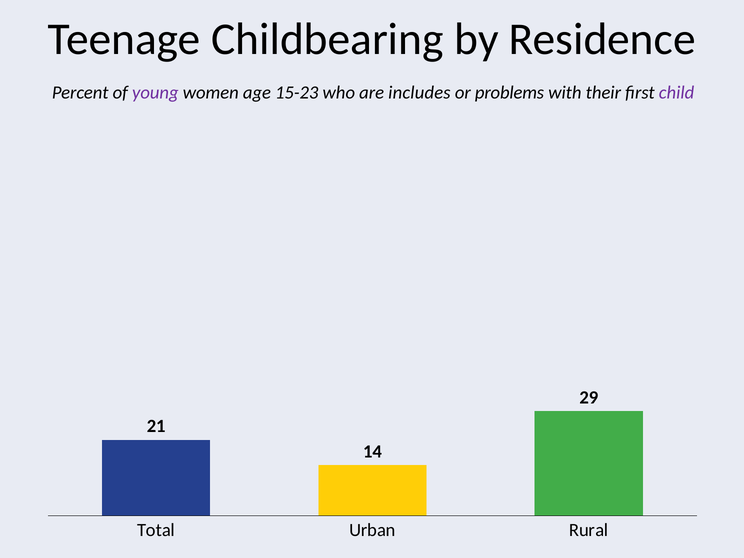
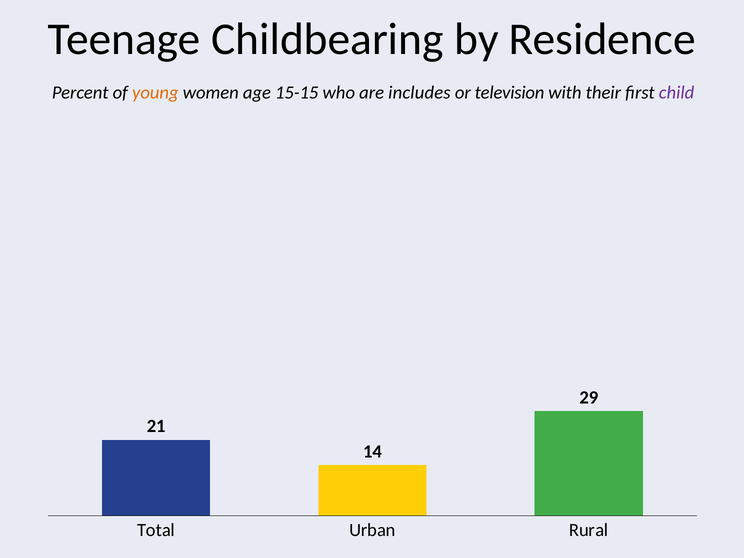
young colour: purple -> orange (155, 93)
15-23: 15-23 -> 15-15 (297, 93)
problems: problems -> television (510, 93)
